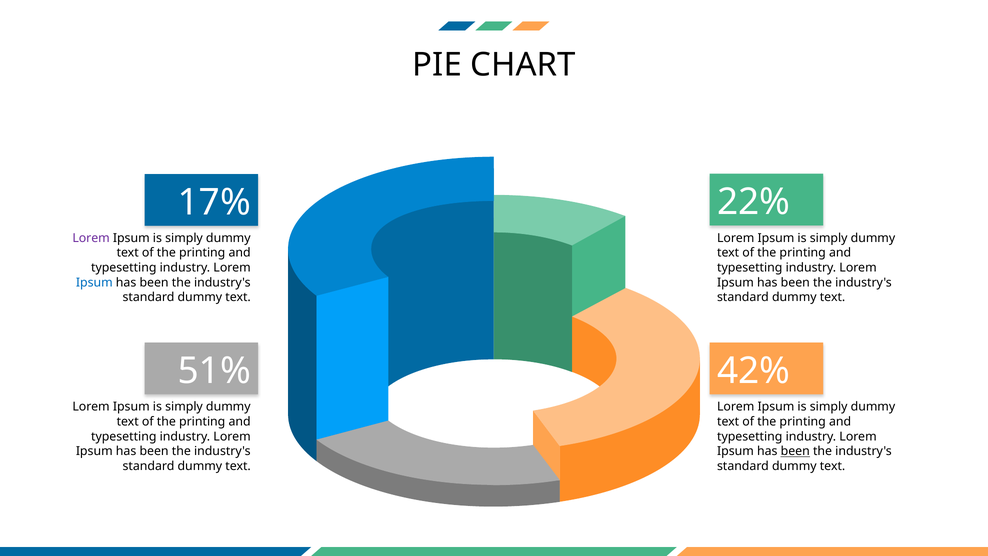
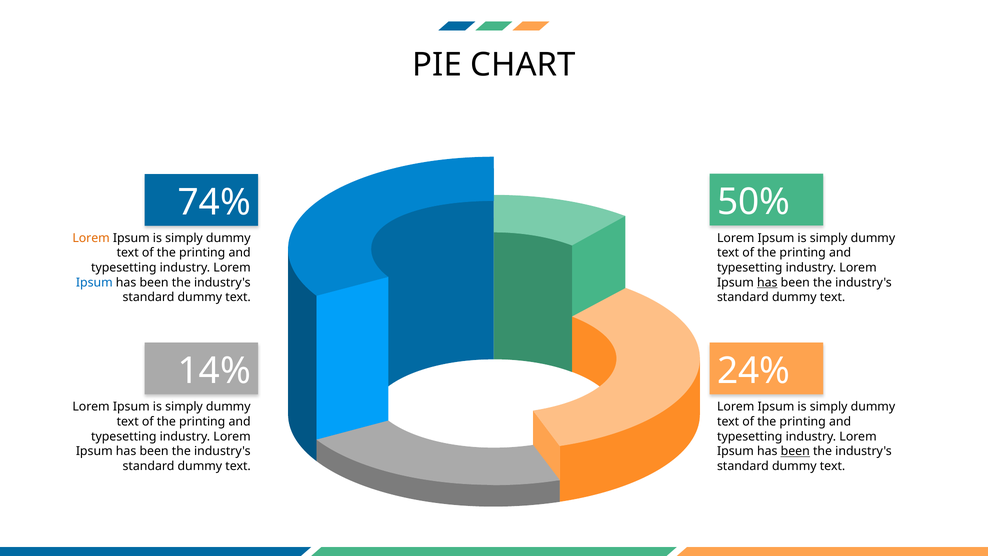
22%: 22% -> 50% (754, 202)
17%: 17% -> 74% (214, 202)
Lorem colour: purple -> orange (91, 238)
has underline: none -> present (767, 282)
51%: 51% -> 14% (214, 371)
42%: 42% -> 24% (754, 371)
